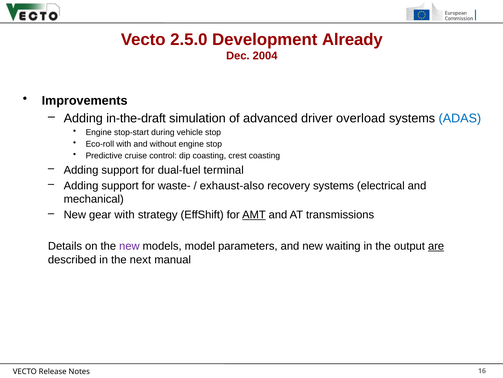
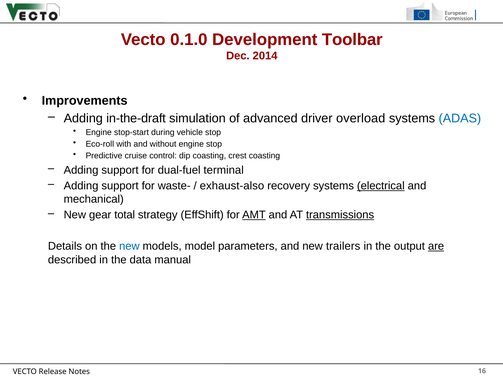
2.5.0: 2.5.0 -> 0.1.0 (189, 39)
Already: Already -> Toolbar (352, 39)
2004: 2004 -> 2014 (265, 56)
electrical underline: none -> present (381, 185)
gear with: with -> total (125, 214)
transmissions underline: none -> present (340, 214)
new colour: purple -> blue (129, 246)
waiting: waiting -> trailers (343, 246)
next: next -> data (140, 259)
